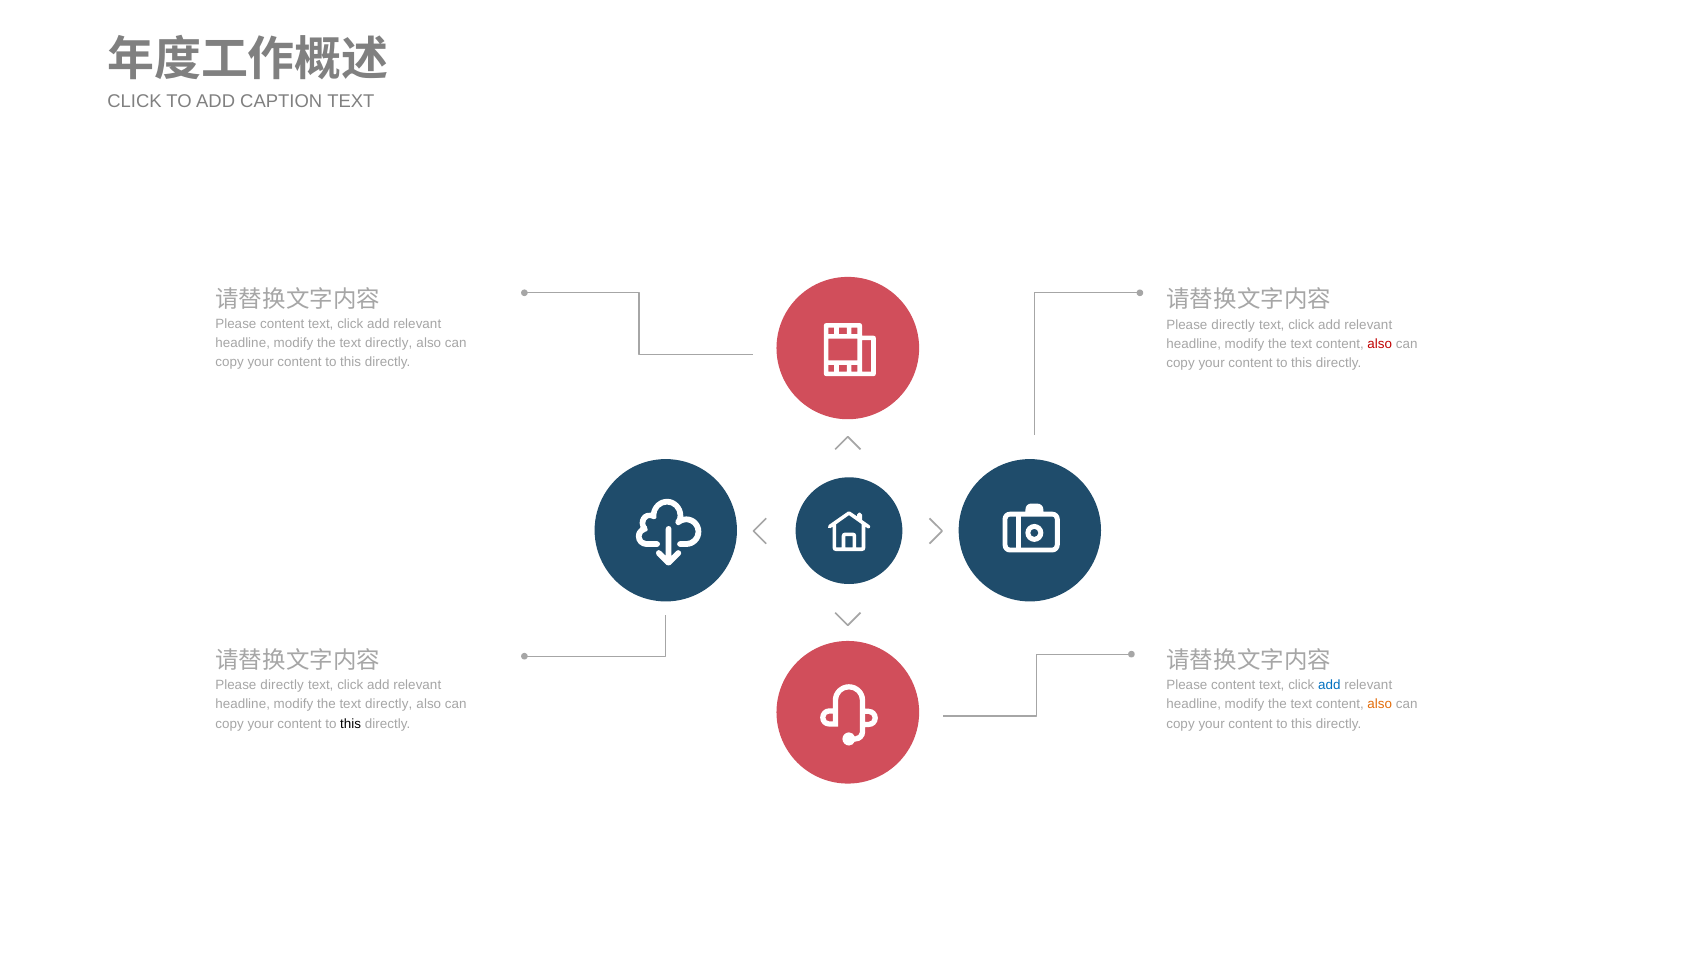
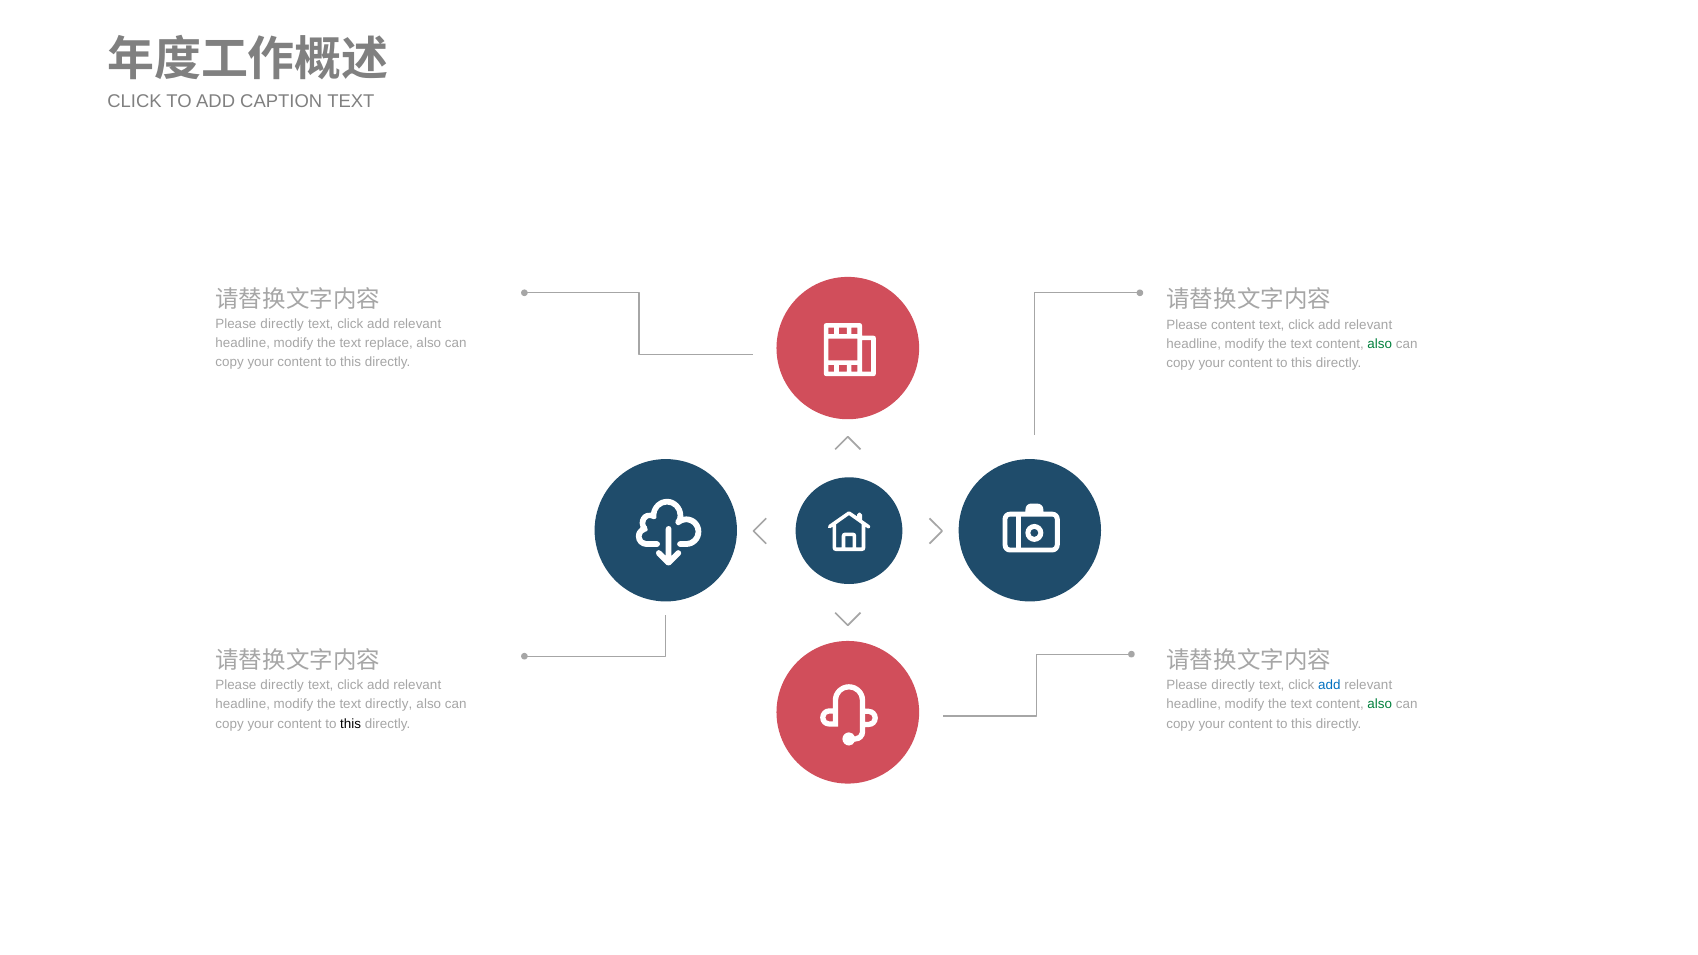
content: content -> directly (282, 324)
directly: directly -> content (1233, 325)
directly: directly -> replace (389, 343)
also colour: red -> green (1380, 344)
content: content -> directly (1233, 685)
also colour: orange -> green (1380, 704)
